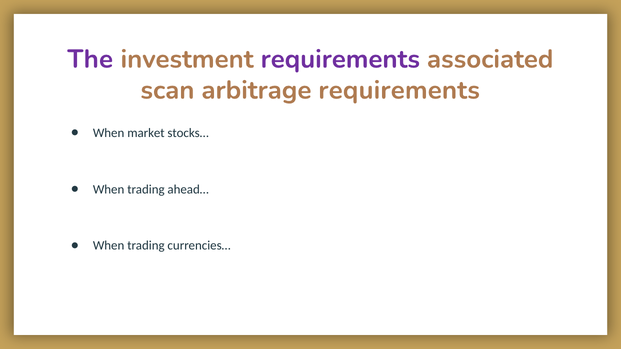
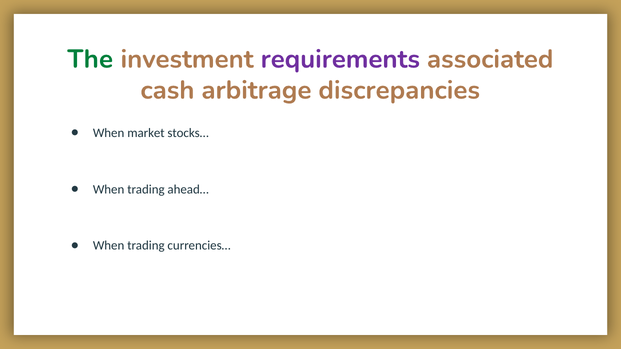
The colour: purple -> green (90, 59)
scan: scan -> cash (167, 90)
arbitrage requirements: requirements -> discrepancies (399, 90)
